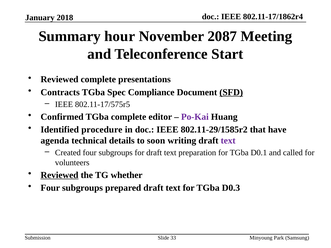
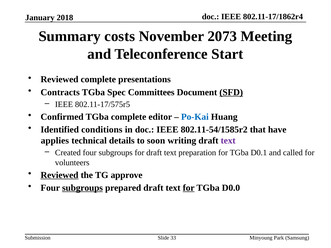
hour: hour -> costs (120, 36)
2087: 2087 -> 2073 (222, 36)
Compliance: Compliance -> Committees (151, 92)
Po-Kai colour: purple -> blue (195, 117)
procedure: procedure -> conditions (102, 130)
802.11-29/1585r2: 802.11-29/1585r2 -> 802.11-54/1585r2 (214, 130)
agenda: agenda -> applies (55, 141)
whether: whether -> approve (127, 175)
subgroups underline: none -> present (83, 188)
for underline: none -> present (189, 188)
D0.3: D0.3 -> D0.0 (231, 188)
